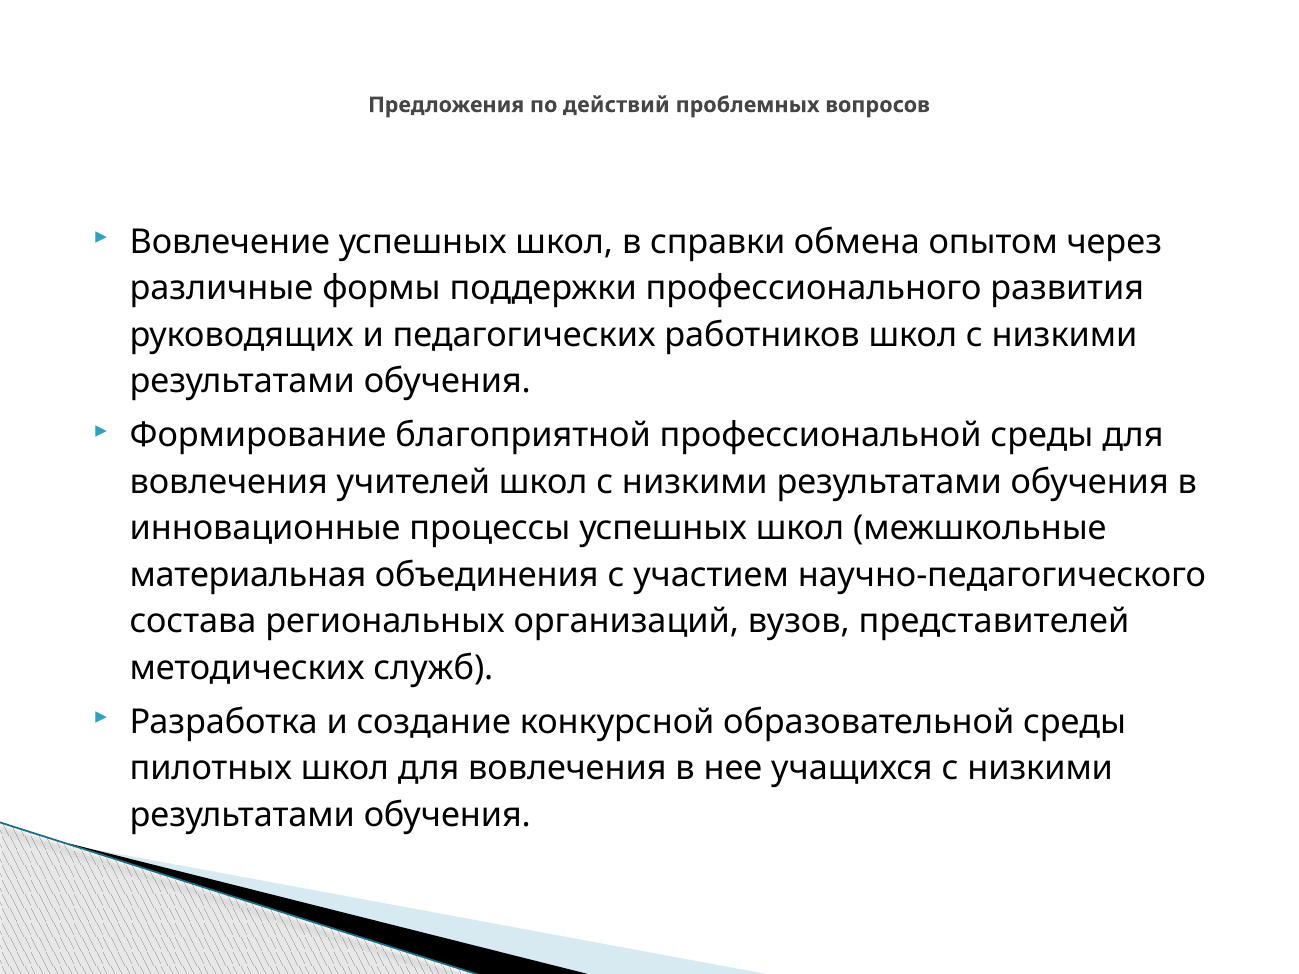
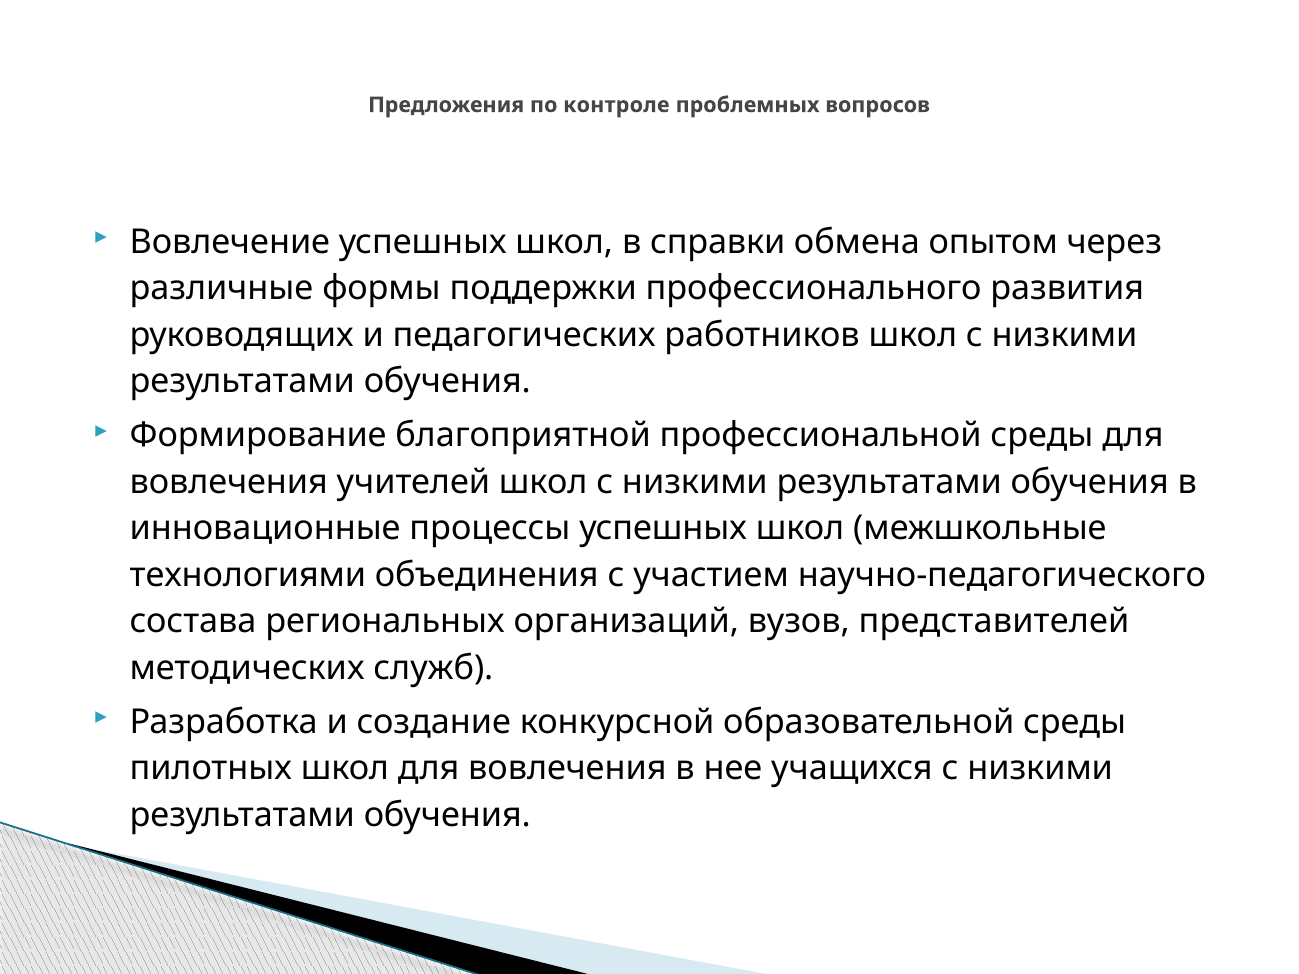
действий: действий -> контроле (616, 105)
материальная: материальная -> технологиями (248, 575)
